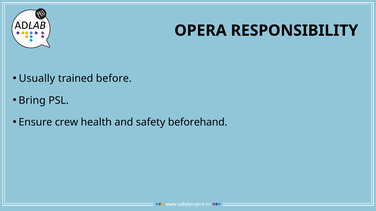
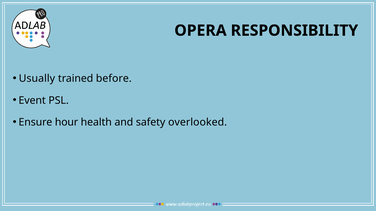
Bring: Bring -> Event (32, 101)
crew: crew -> hour (67, 123)
beforehand: beforehand -> overlooked (198, 123)
